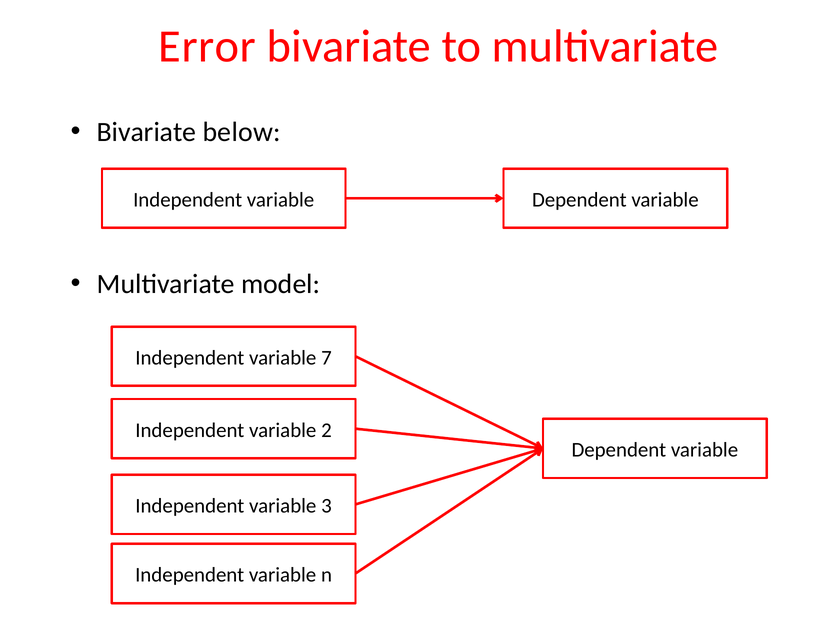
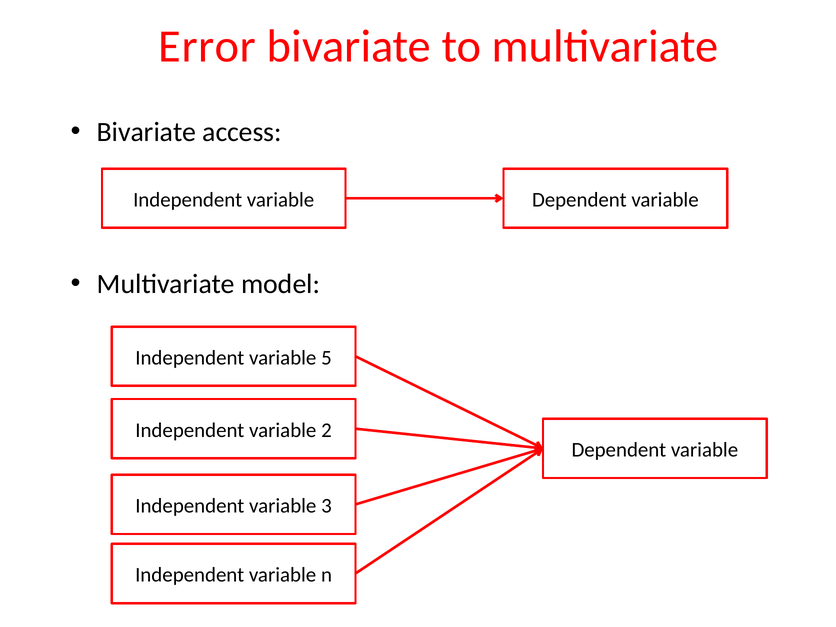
below: below -> access (242, 132)
7: 7 -> 5 (326, 358)
